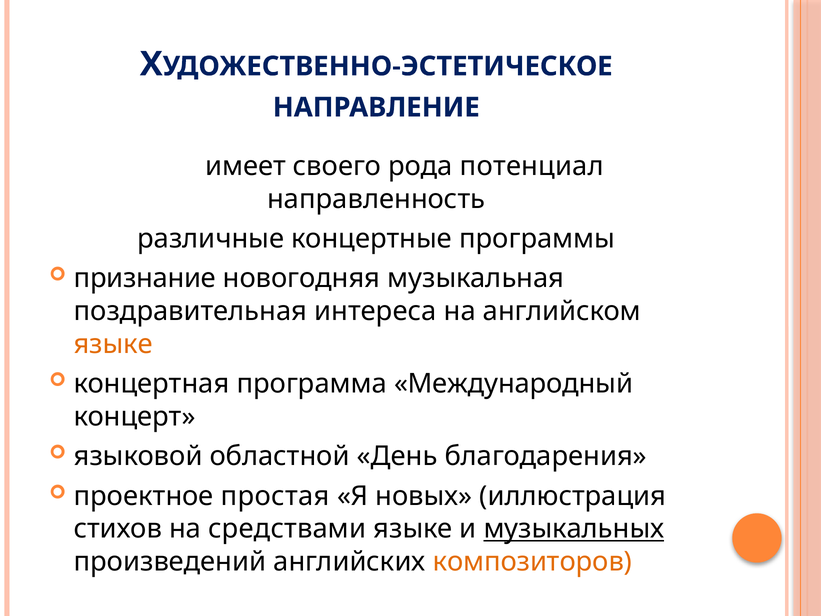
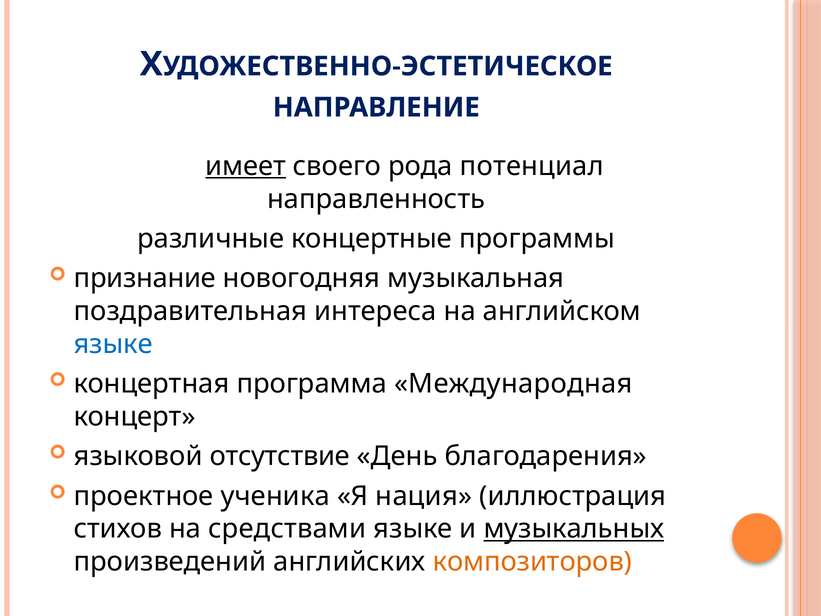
имеет underline: none -> present (246, 166)
языке colour: orange -> blue (113, 344)
Международный: Международный -> Международная (513, 384)
областной: областной -> отсутствие (280, 456)
простая: простая -> ученика (275, 496)
новых: новых -> нация (424, 496)
